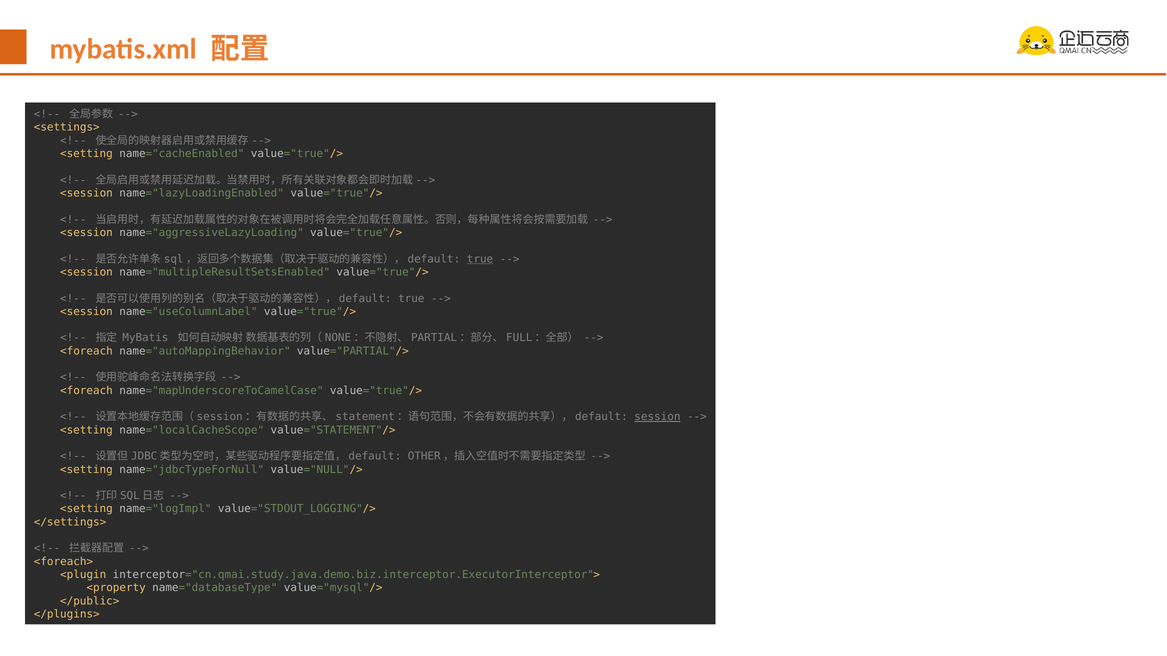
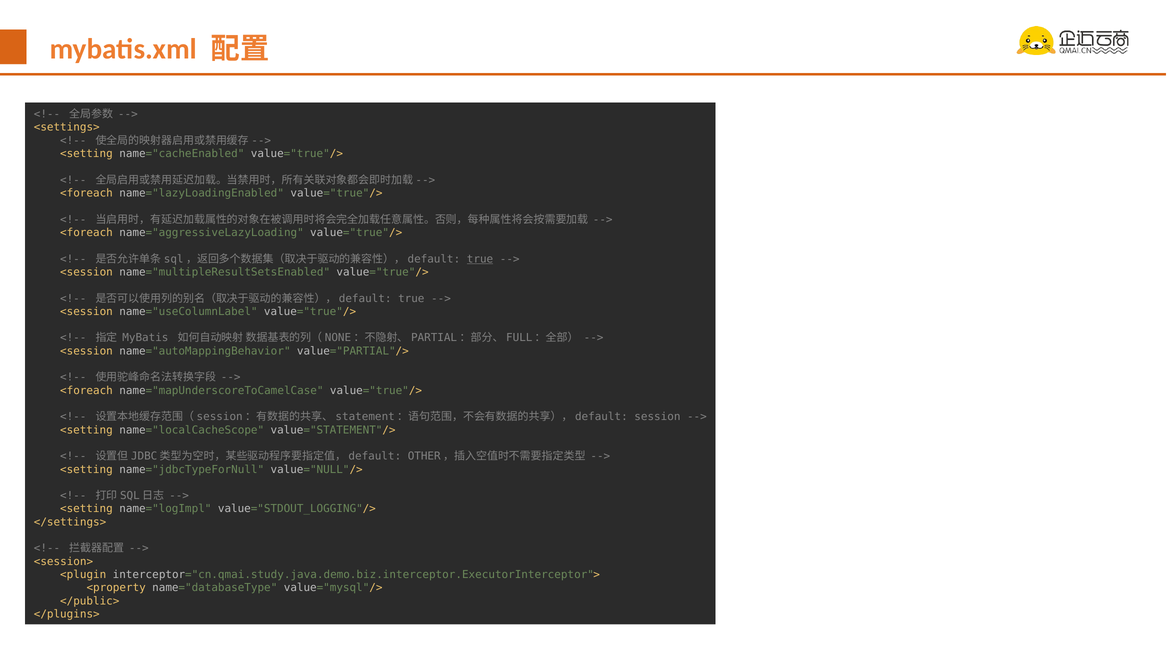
<session: <session -> <foreach (86, 193)
<session: <session -> <foreach (86, 233)
<foreach: <foreach -> <session (86, 351)
session underline: present -> none (657, 417)
<foreach>: <foreach> -> <session> (63, 562)
